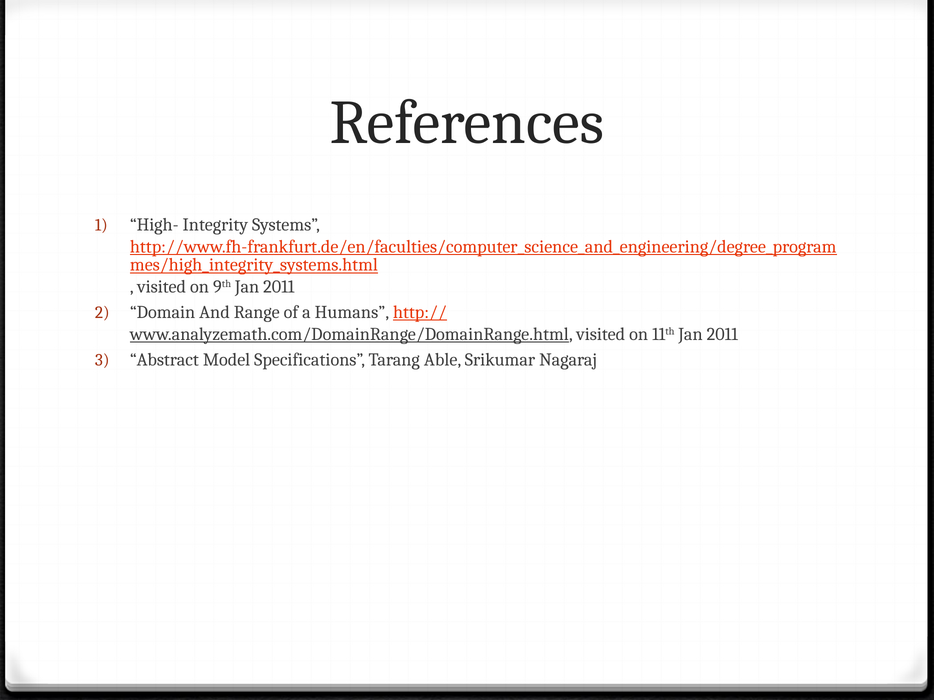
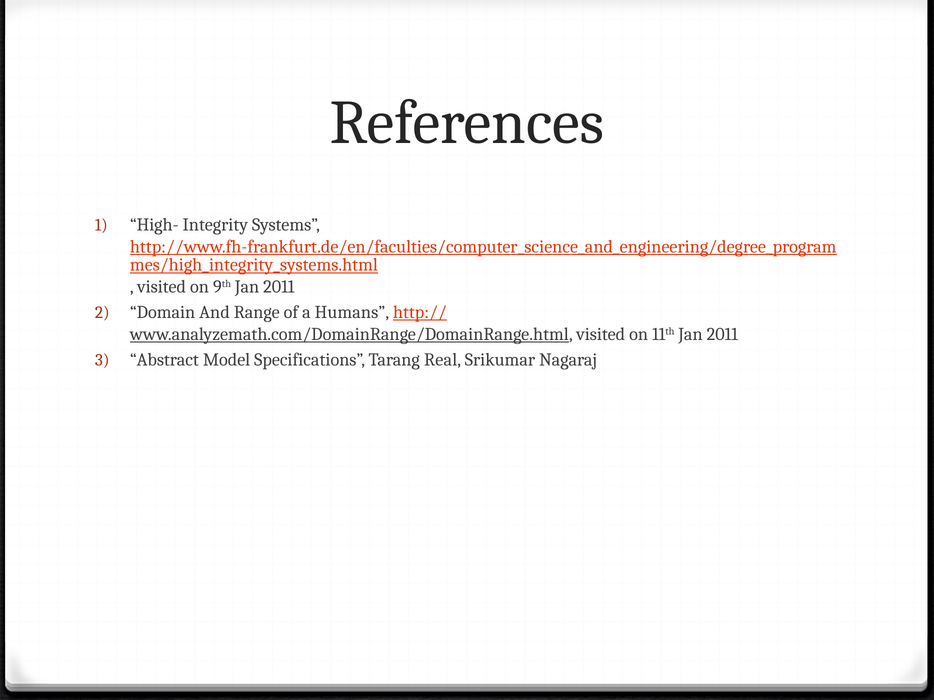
Able: Able -> Real (443, 360)
